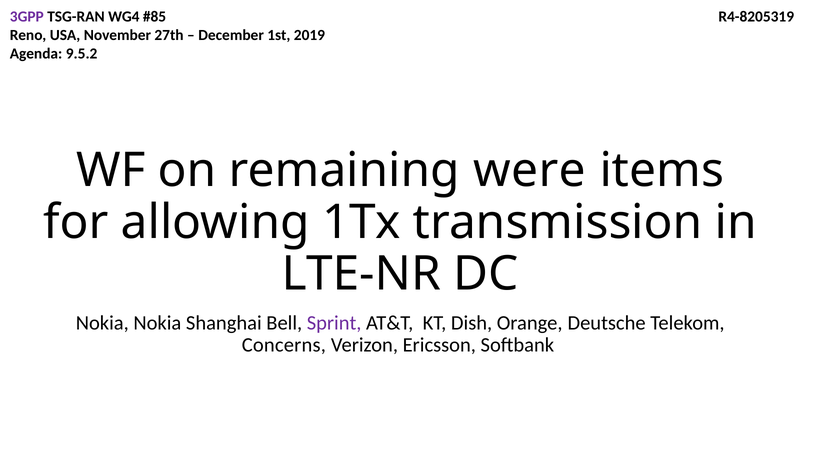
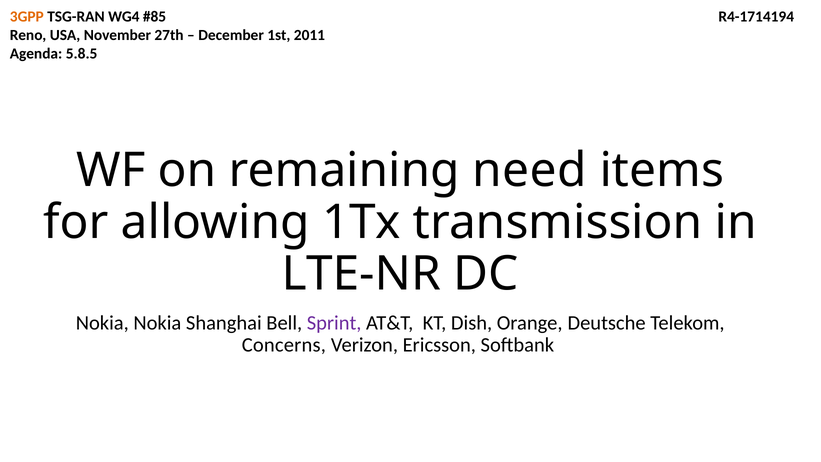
3GPP colour: purple -> orange (27, 17)
R4-8205319: R4-8205319 -> R4-1714194 (756, 17)
2019: 2019 -> 2011 (309, 35)
9.5.2: 9.5.2 -> 5.8.5 (82, 54)
were: were -> need (529, 170)
